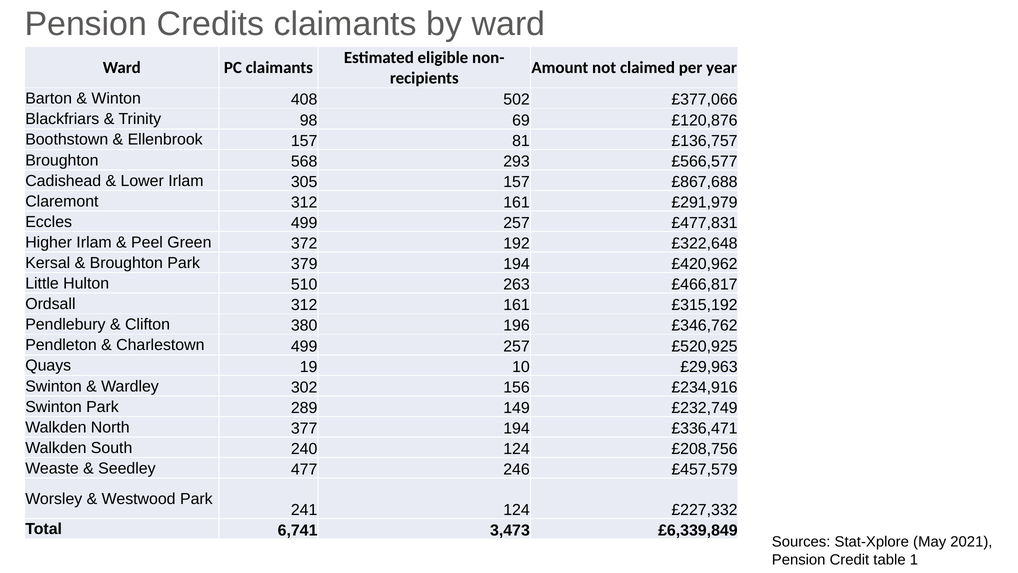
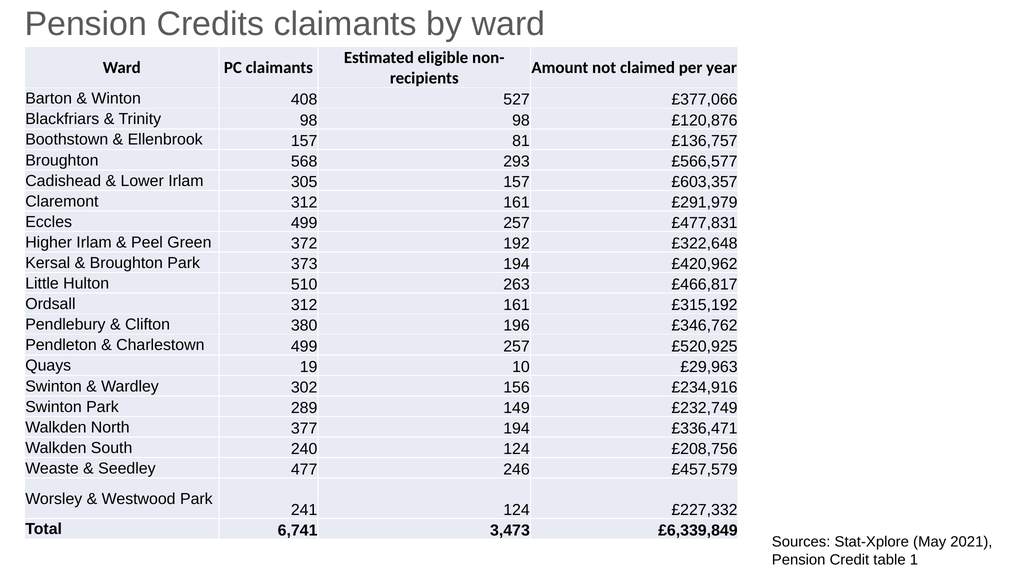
502: 502 -> 527 (517, 100)
98 69: 69 -> 98 (521, 120)
£867,688: £867,688 -> £603,357 (704, 182)
379: 379 -> 373 (304, 264)
